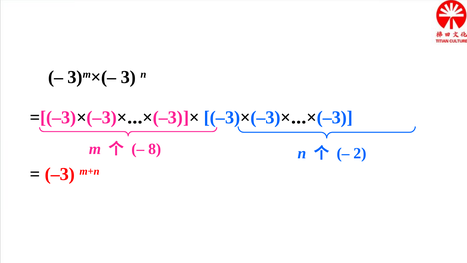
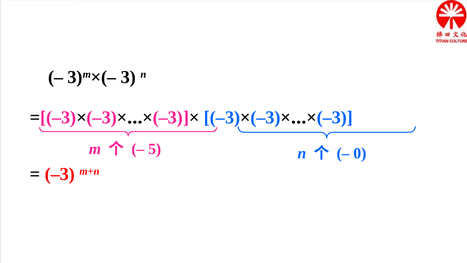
8: 8 -> 5 (155, 149)
2: 2 -> 0 (360, 153)
